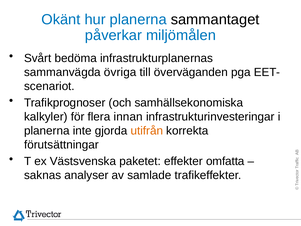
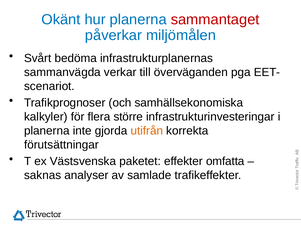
sammantaget colour: black -> red (215, 19)
övriga: övriga -> verkar (120, 72)
innan: innan -> större (128, 117)
